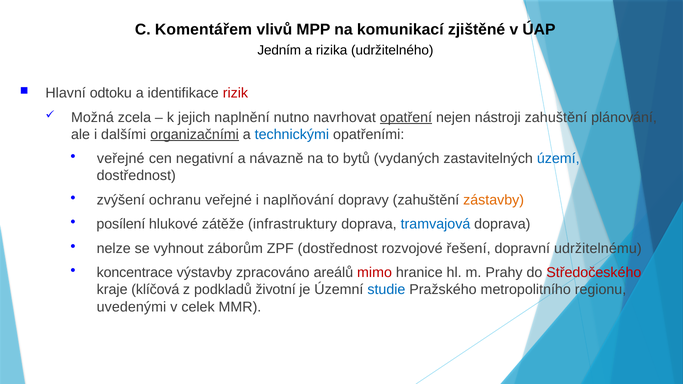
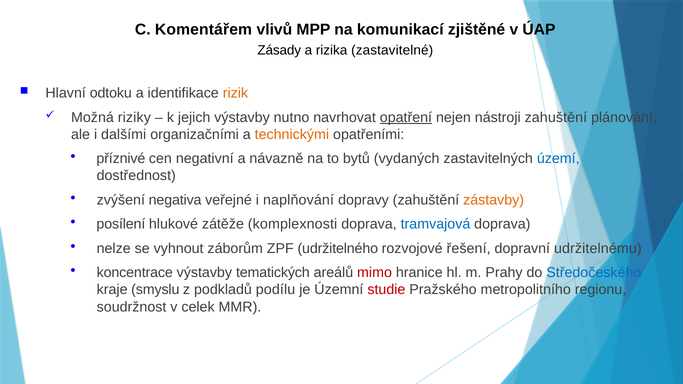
Jedním: Jedním -> Zásady (279, 50)
udržitelného: udržitelného -> zastavitelné (392, 50)
rizik colour: red -> orange (235, 93)
zcela: zcela -> riziky (134, 117)
jejich naplnění: naplnění -> výstavby (242, 117)
organizačními underline: present -> none (195, 135)
technickými colour: blue -> orange (292, 135)
veřejné: veřejné -> příznivé (121, 159)
ochranu: ochranu -> negativa (175, 200)
infrastruktury: infrastruktury -> komplexnosti (293, 224)
ZPF dostřednost: dostřednost -> udržitelného (338, 249)
zpracováno: zpracováno -> tematických (273, 273)
Středočeského colour: red -> blue (594, 273)
klíčová: klíčová -> smyslu (155, 290)
životní: životní -> podílu (276, 290)
studie colour: blue -> red (386, 290)
uvedenými: uvedenými -> soudržnost (132, 307)
